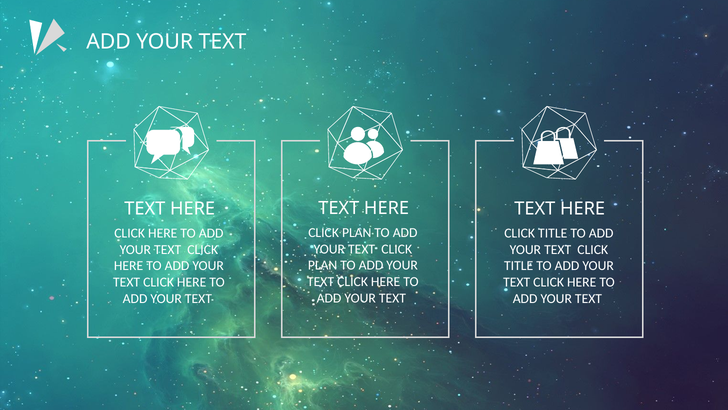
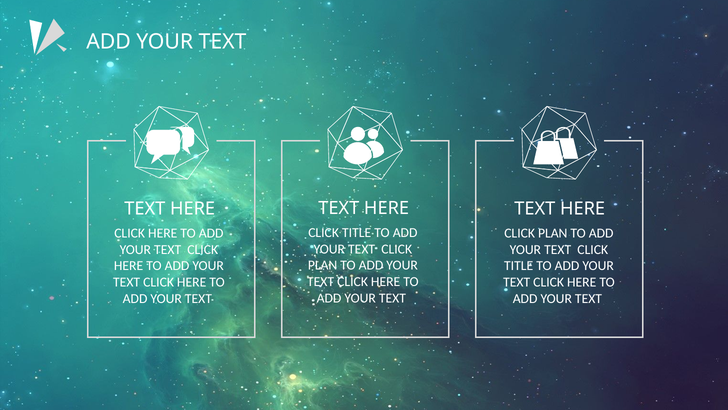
PLAN: PLAN -> TITLE (357, 232)
TITLE: TITLE -> PLAN (553, 233)
